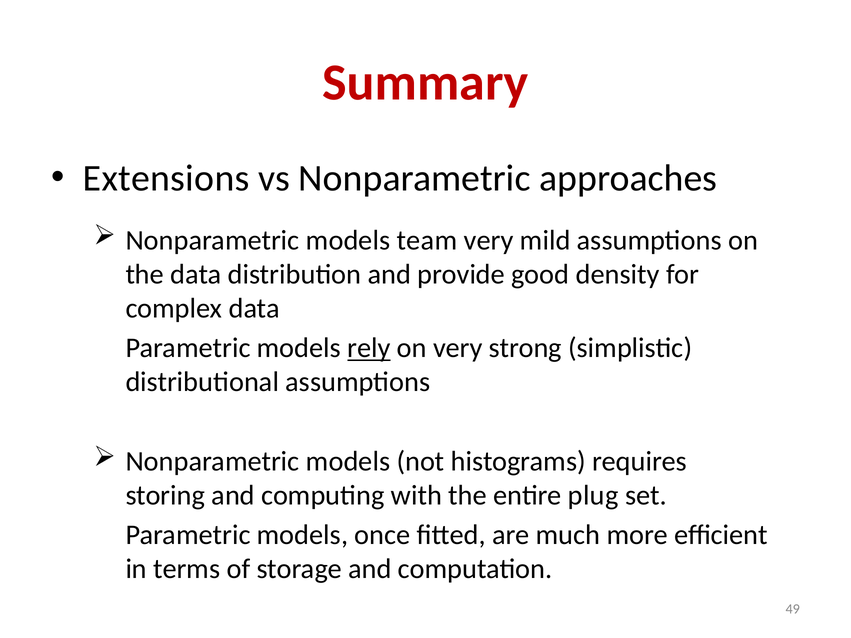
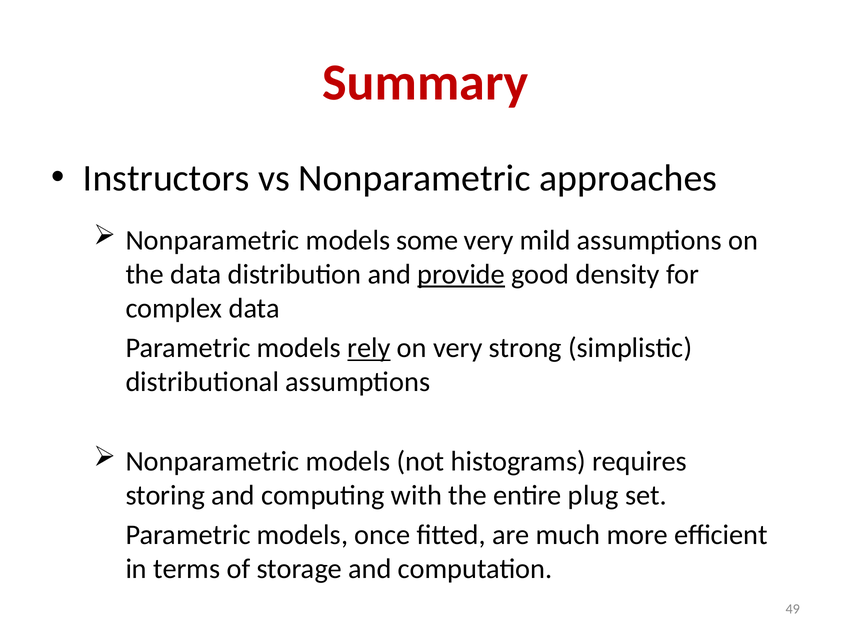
Extensions: Extensions -> Instructors (166, 179)
team: team -> some (427, 240)
provide underline: none -> present (461, 274)
